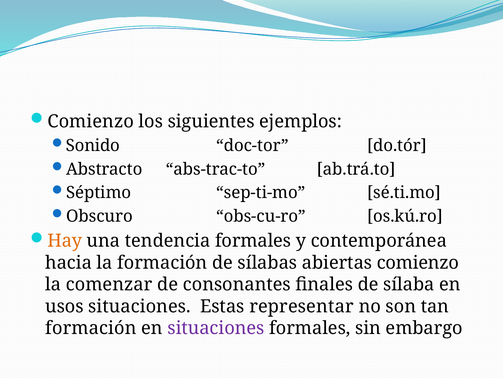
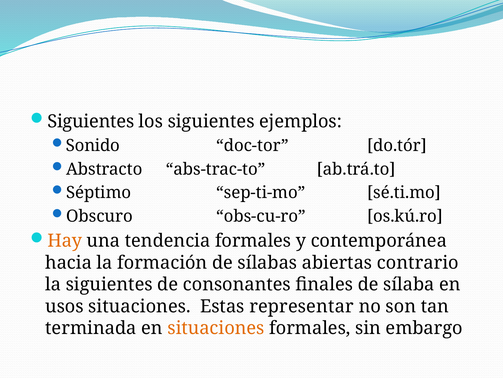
Comienzo: Comienzo -> Siguientes (91, 121)
abiertas comienzo: comienzo -> contrario (418, 262)
la comenzar: comenzar -> siguientes (109, 284)
formación: formación -> terminada (91, 328)
situaciones colour: purple -> orange (216, 328)
